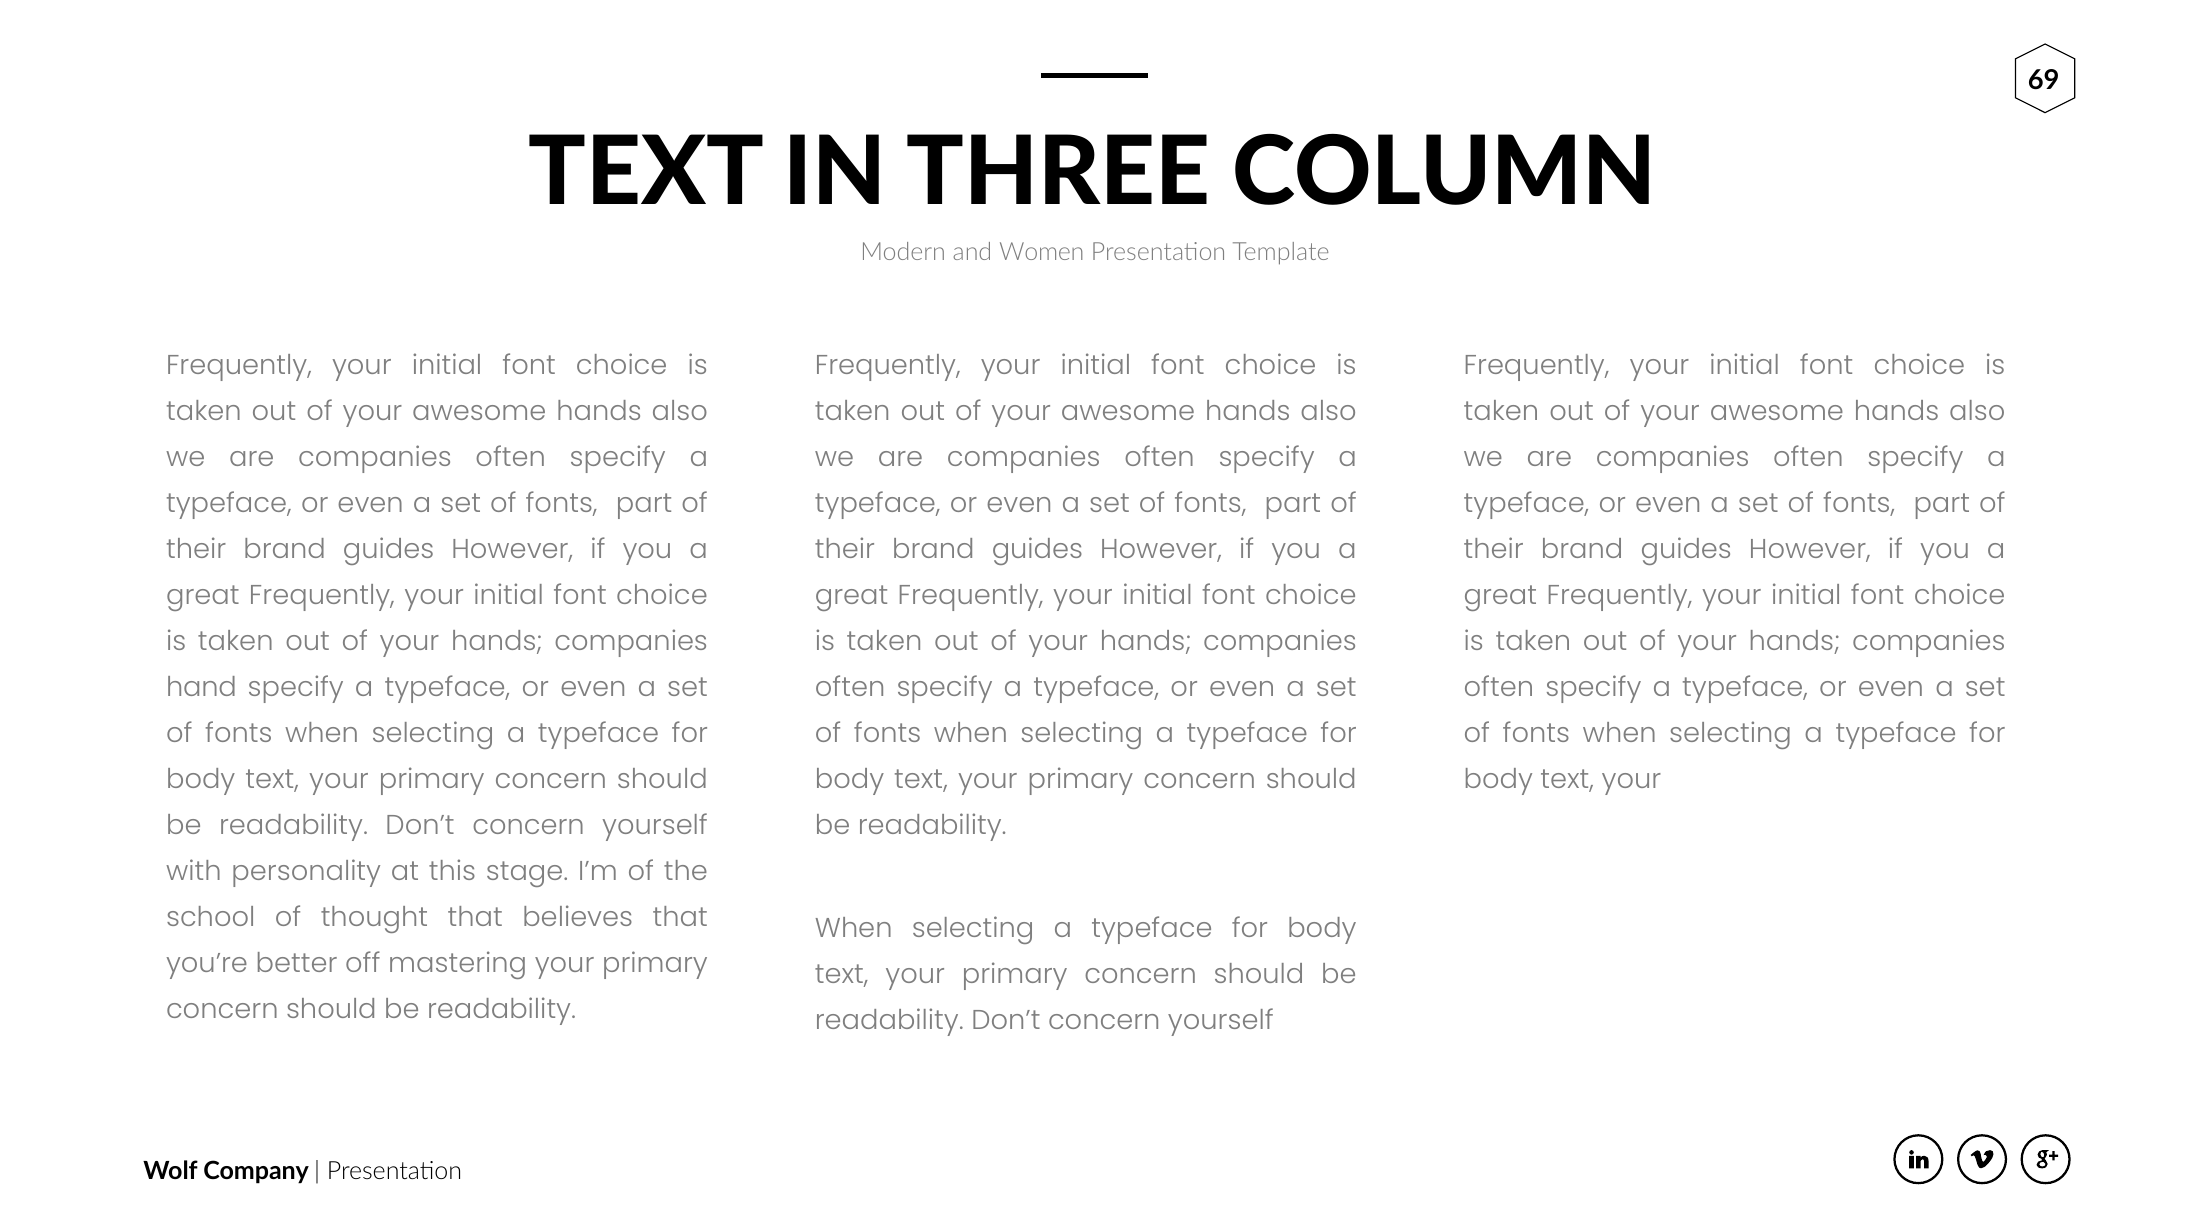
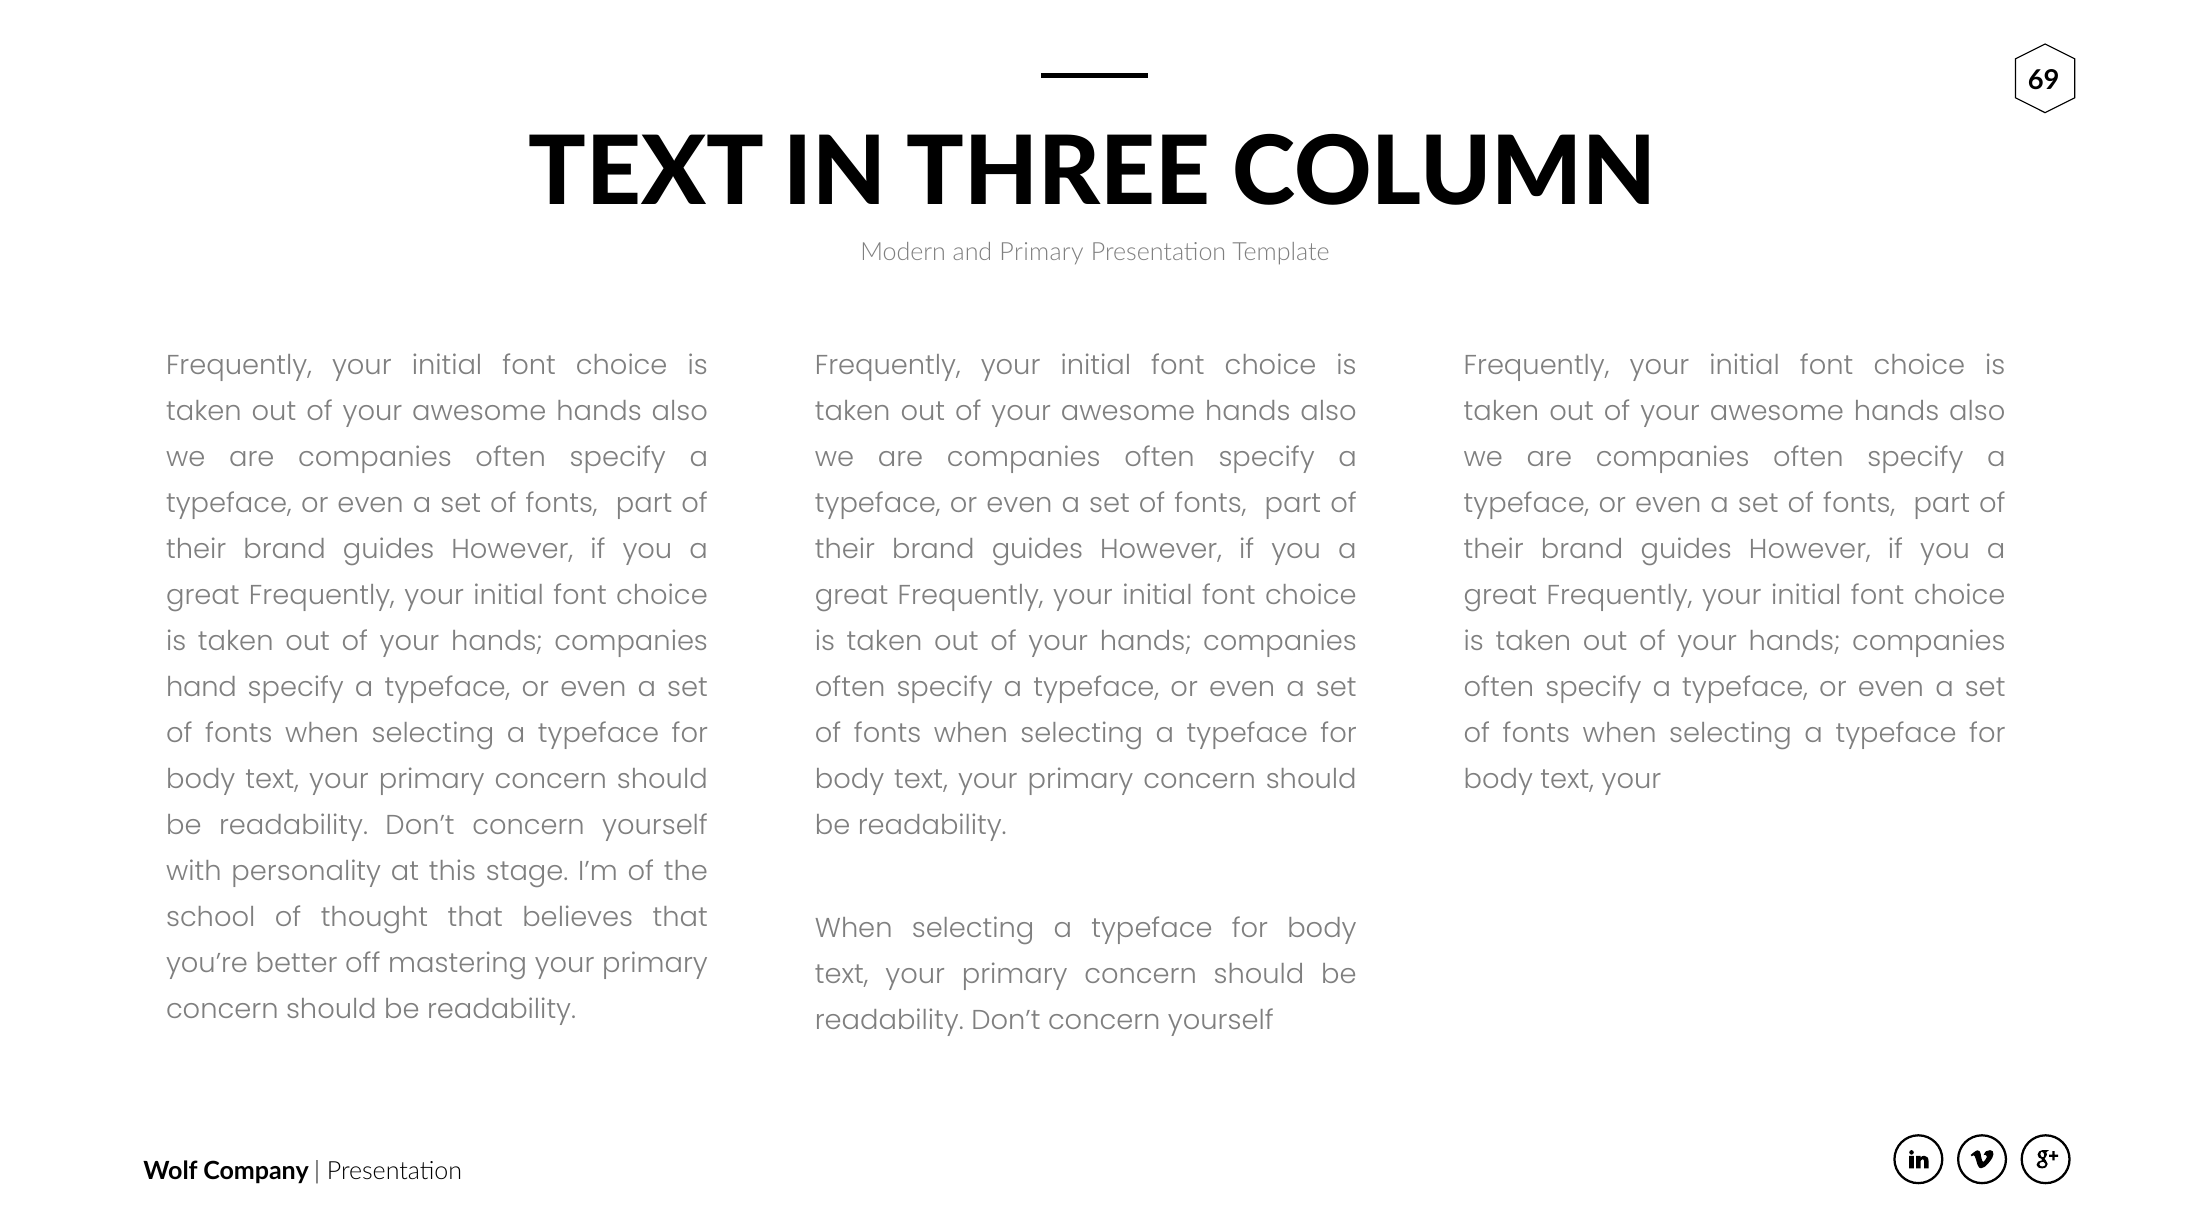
and Women: Women -> Primary (1042, 252)
